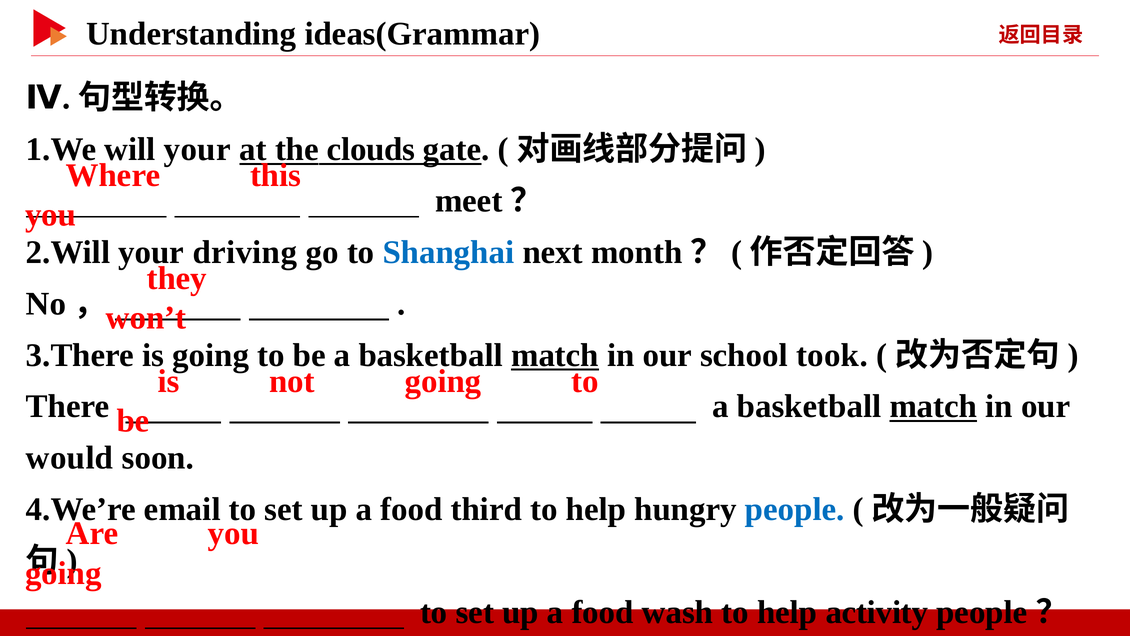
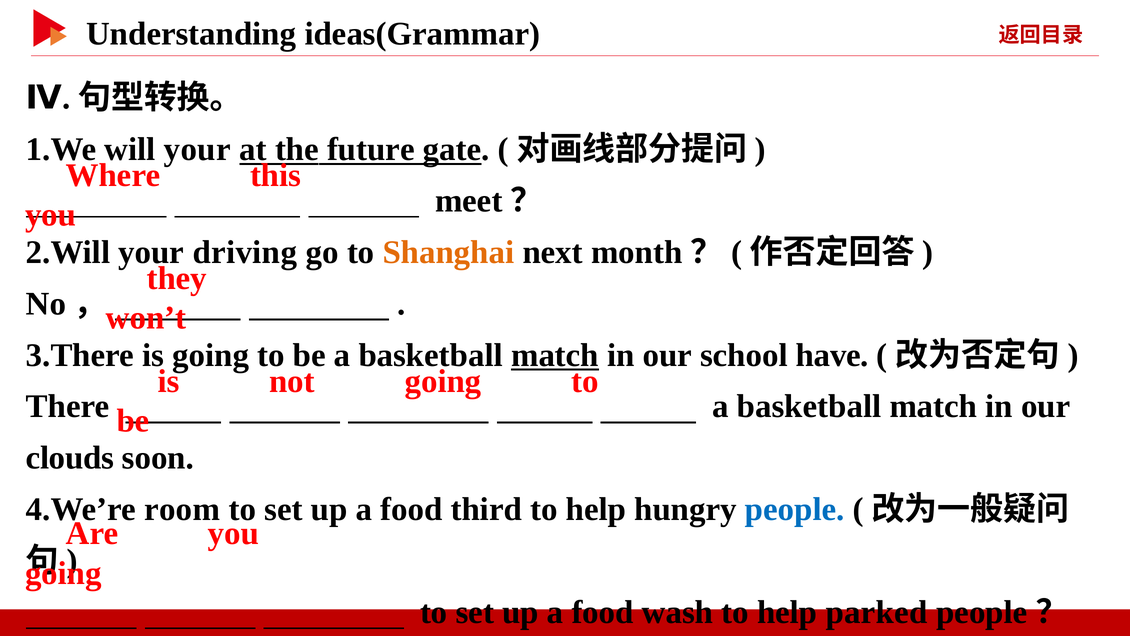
clouds: clouds -> future (371, 149)
Shanghai colour: blue -> orange (448, 252)
took: took -> have (832, 355)
match underline: present -> none (933, 406)
would: would -> clouds (70, 458)
email: email -> room (182, 509)
activity: activity -> parked (877, 612)
